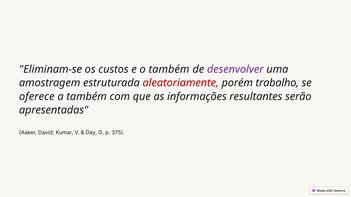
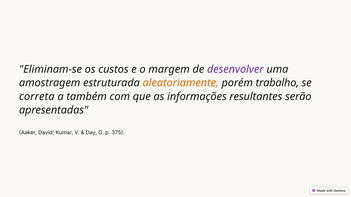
o também: também -> margem (169, 70)
aleatoriamente colour: red -> orange (181, 83)
oferece: oferece -> correta (37, 97)
